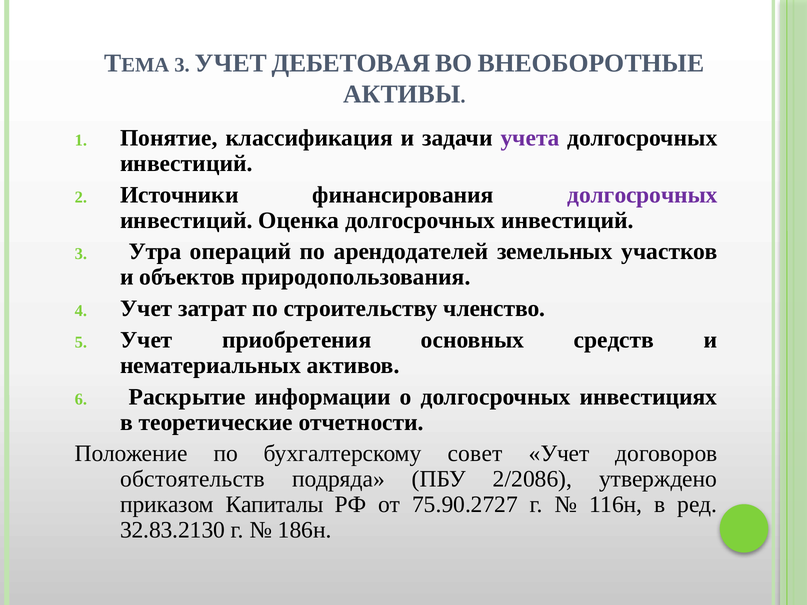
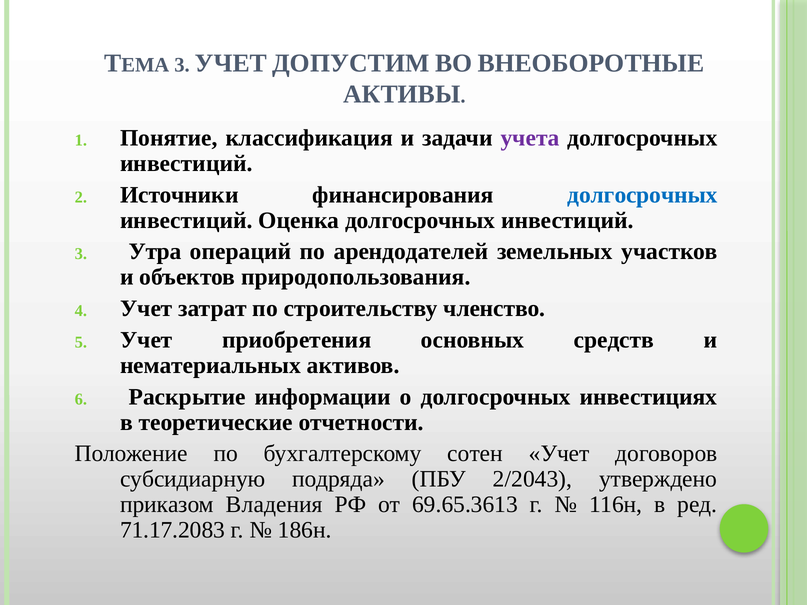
ДЕБЕТОВАЯ: ДЕБЕТОВАЯ -> ДОПУСТИМ (351, 63)
долгосрочных colour: purple -> blue (643, 195)
совет: совет -> сотен (475, 454)
обстоятельств: обстоятельств -> субсидиарную (193, 479)
2/2086: 2/2086 -> 2/2043 (533, 479)
Капиталы: Капиталы -> Владения (274, 505)
75.90.2727: 75.90.2727 -> 69.65.3613 (465, 505)
32.83.2130: 32.83.2130 -> 71.17.2083 (173, 530)
